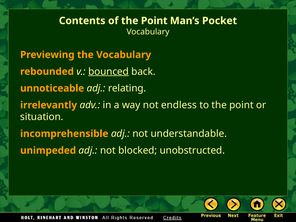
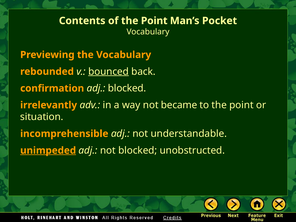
unnoticeable: unnoticeable -> confirmation (52, 88)
adj relating: relating -> blocked (127, 88)
endless: endless -> became (179, 105)
unimpeded underline: none -> present (48, 150)
